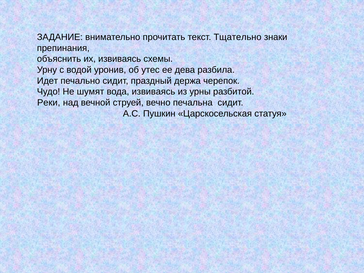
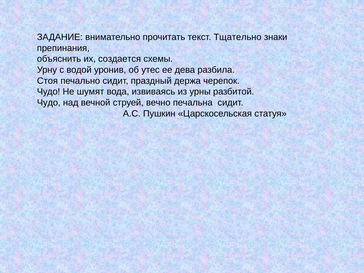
их извиваясь: извиваясь -> создается (120, 59)
Идет: Идет -> Стоя (47, 81)
Реки: Реки -> Чудо (49, 103)
